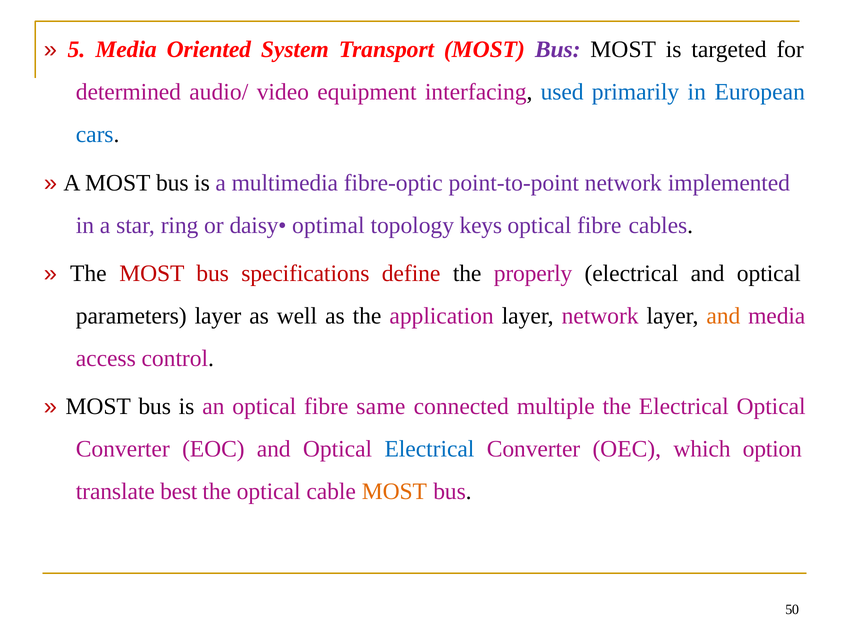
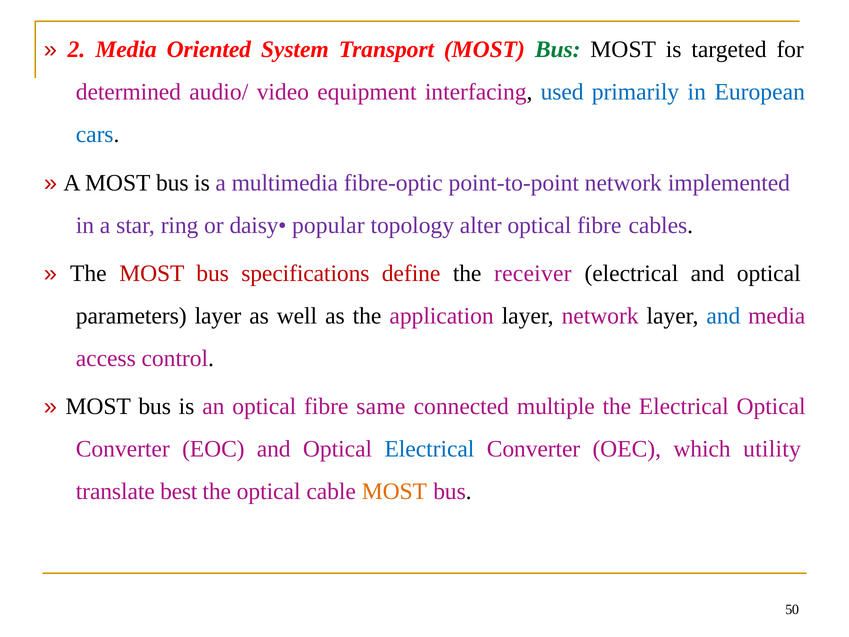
5: 5 -> 2 (76, 50)
Bus colour: purple -> green (558, 50)
optimal: optimal -> popular (328, 225)
keys: keys -> alter (481, 225)
properly: properly -> receiver (533, 273)
and colour: orange -> blue (723, 316)
option: option -> utility (772, 449)
